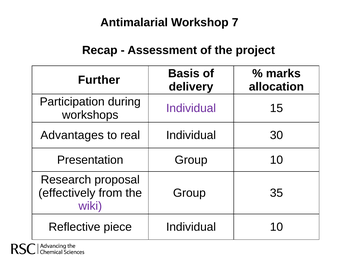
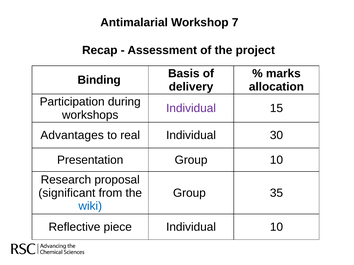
Further: Further -> Binding (99, 80)
effectively: effectively -> significant (67, 193)
wiki colour: purple -> blue (90, 206)
